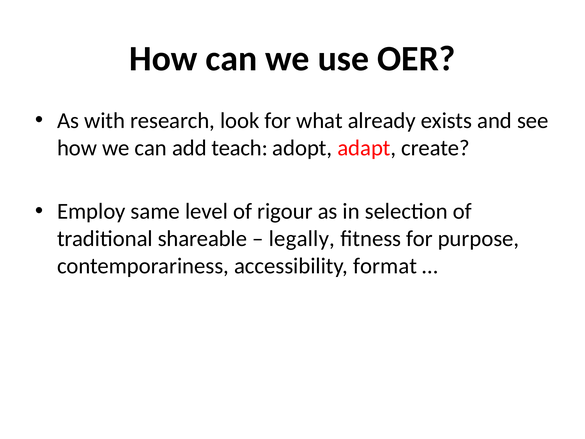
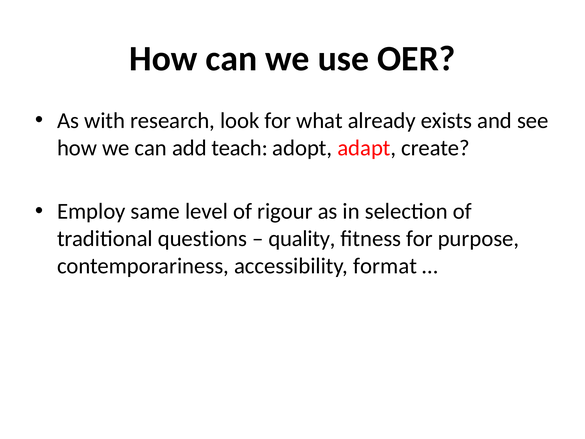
shareable: shareable -> questions (202, 239)
legally: legally -> quality (302, 239)
